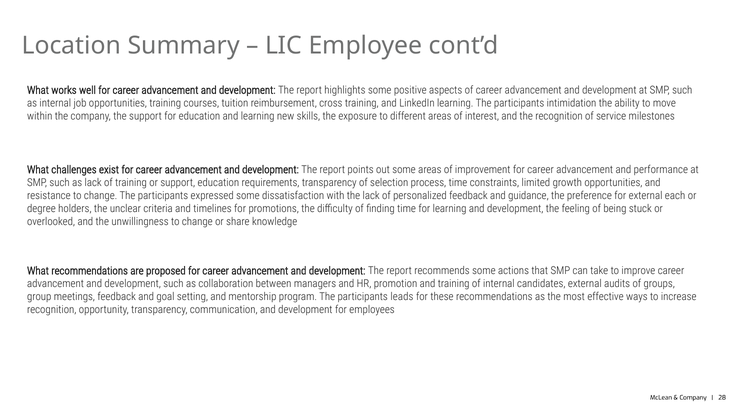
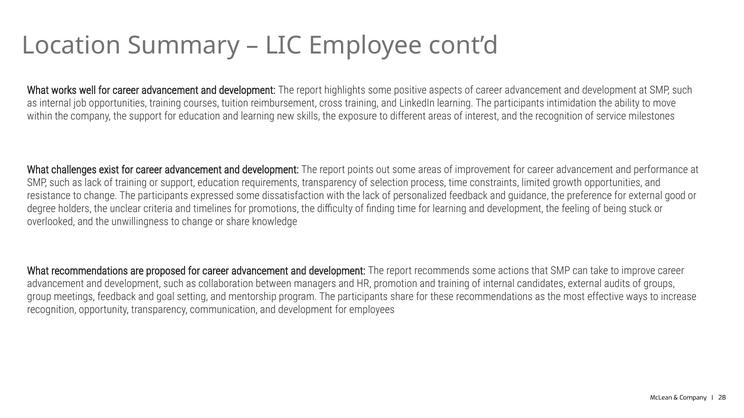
each: each -> good (675, 196)
participants leads: leads -> share (402, 297)
